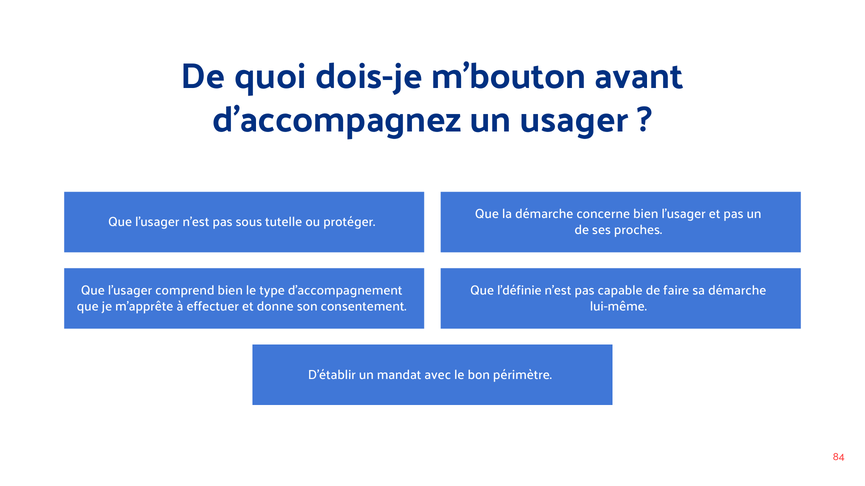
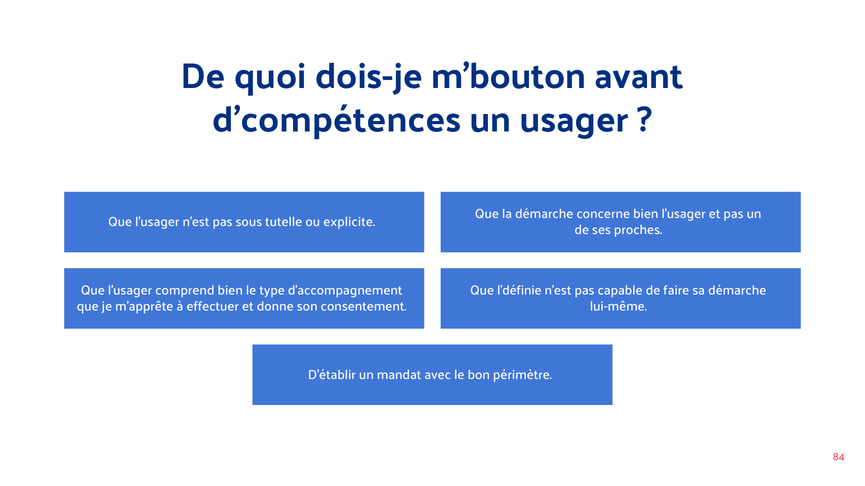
d’accompagnez: d’accompagnez -> d’compétences (337, 120)
protéger: protéger -> explicite (349, 222)
